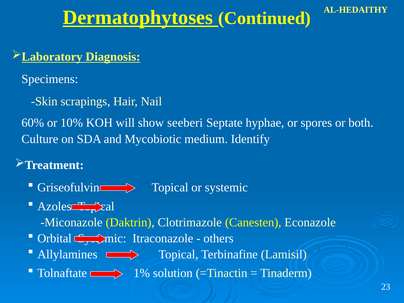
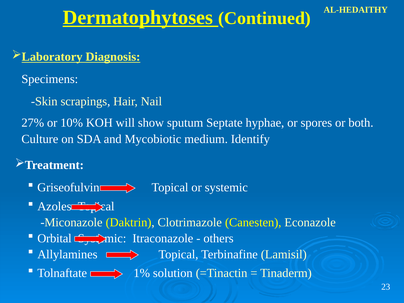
60%: 60% -> 27% (33, 123)
seeberi: seeberi -> sputum (185, 123)
